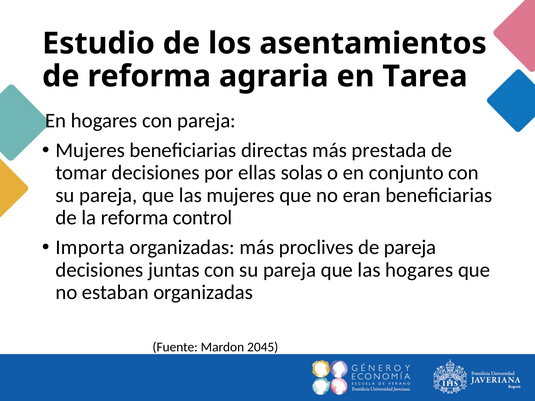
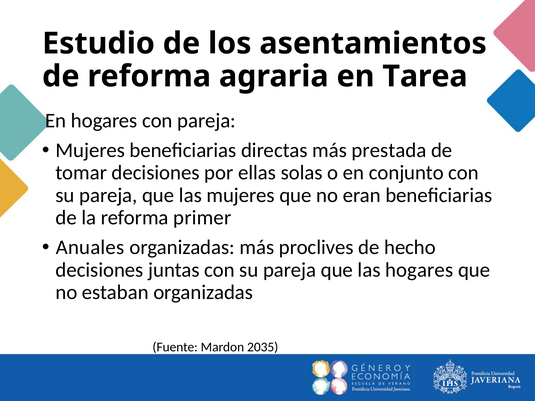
control: control -> primer (202, 218)
Importa: Importa -> Anuales (90, 248)
de pareja: pareja -> hecho (410, 248)
2045: 2045 -> 2035 (263, 347)
